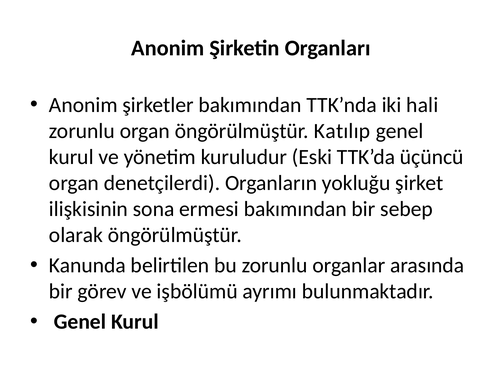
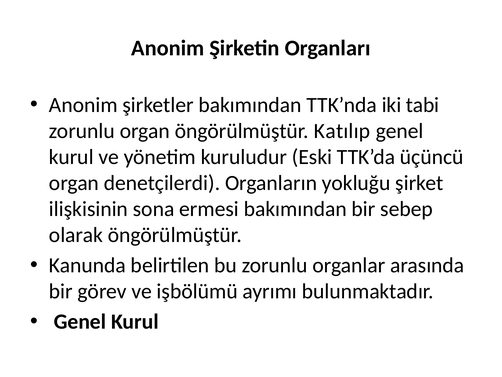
hali: hali -> tabi (423, 105)
